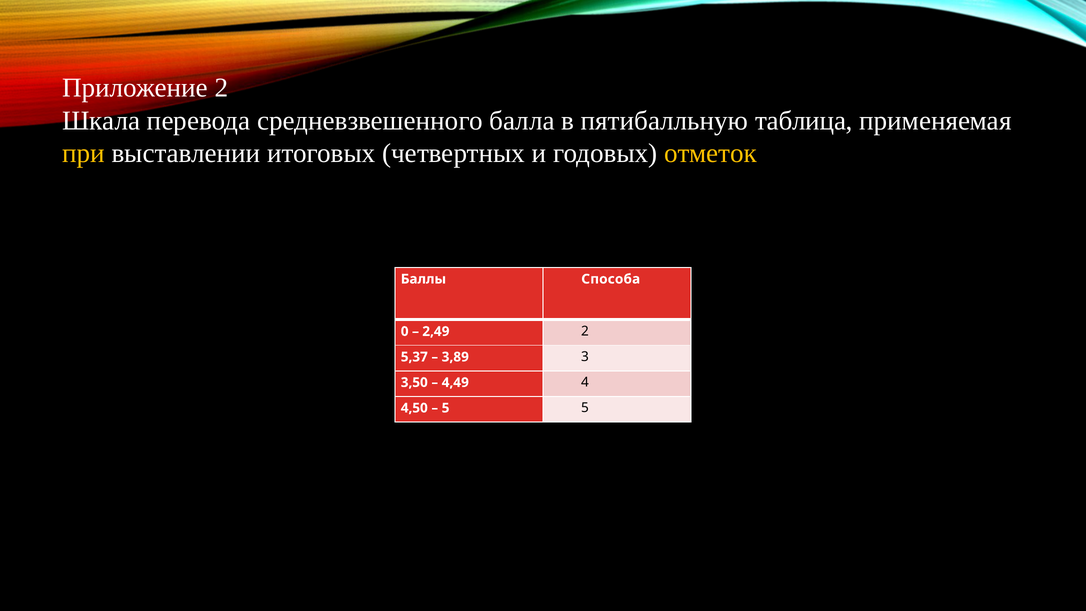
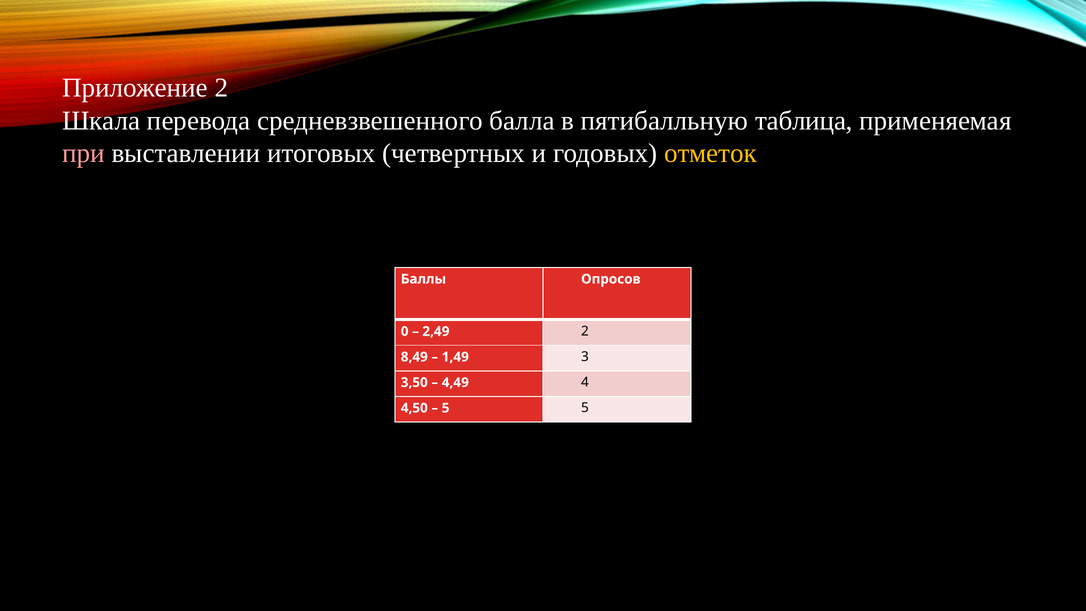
при colour: yellow -> pink (83, 153)
Способа: Способа -> Опросов (611, 279)
5,37: 5,37 -> 8,49 (414, 357)
3,89: 3,89 -> 1,49 (455, 357)
